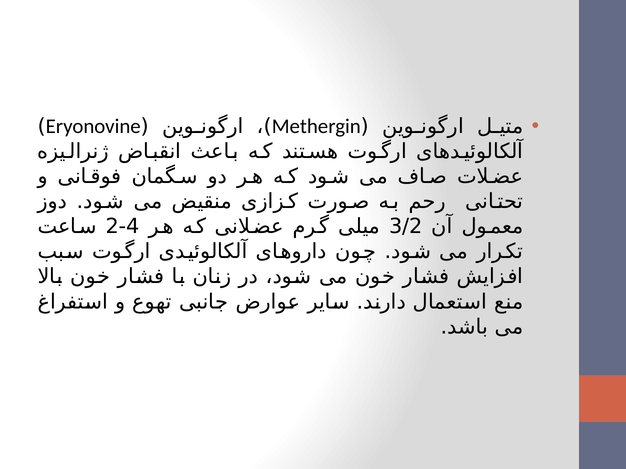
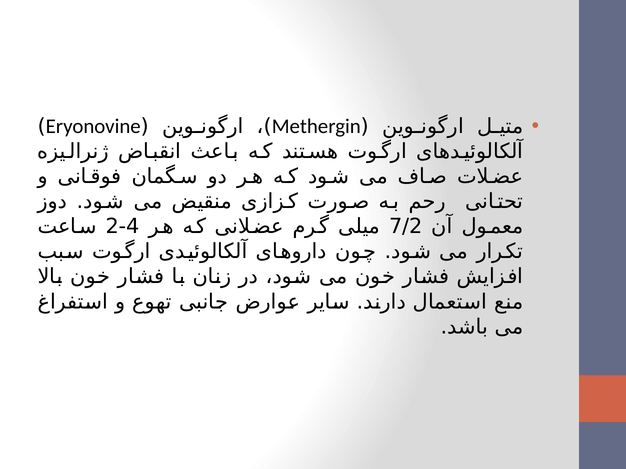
3/2: 3/2 -> 7/2 (406, 227)
